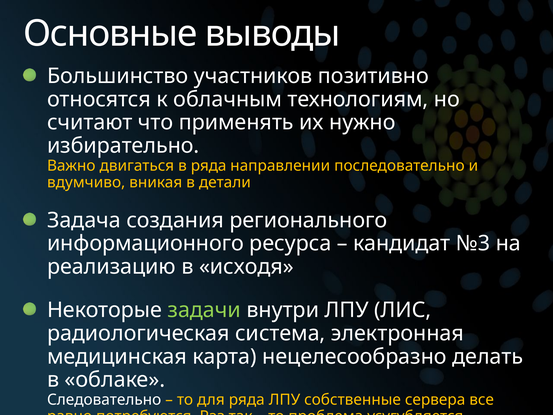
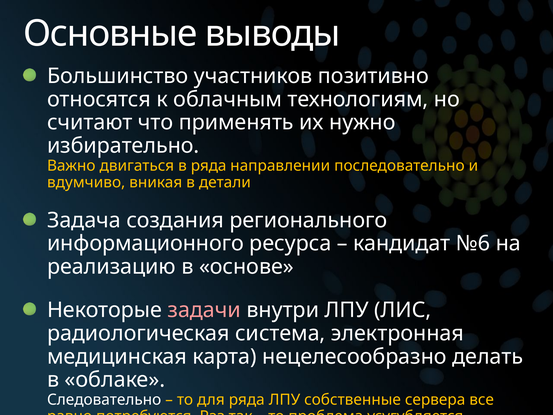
№3: №3 -> №6 (473, 243)
исходя: исходя -> основе (246, 267)
задачи colour: light green -> pink (204, 310)
